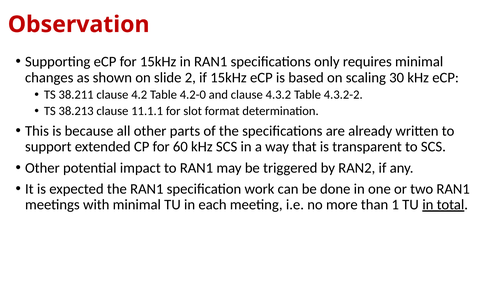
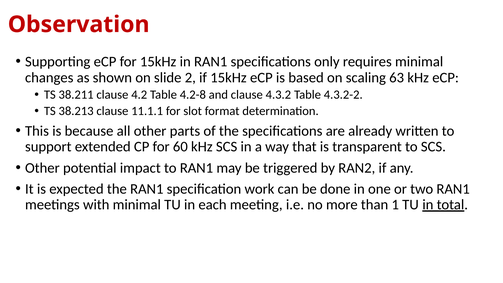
30: 30 -> 63 (397, 77)
4.2-0: 4.2-0 -> 4.2-8 (193, 95)
